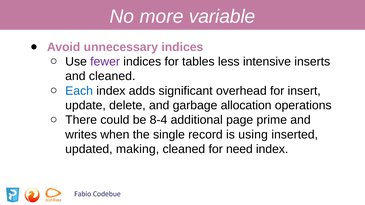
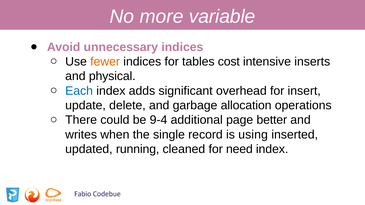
fewer colour: purple -> orange (105, 62)
less: less -> cost (229, 62)
and cleaned: cleaned -> physical (112, 76)
8-4: 8-4 -> 9-4 (159, 120)
prime: prime -> better (272, 120)
making: making -> running (138, 149)
